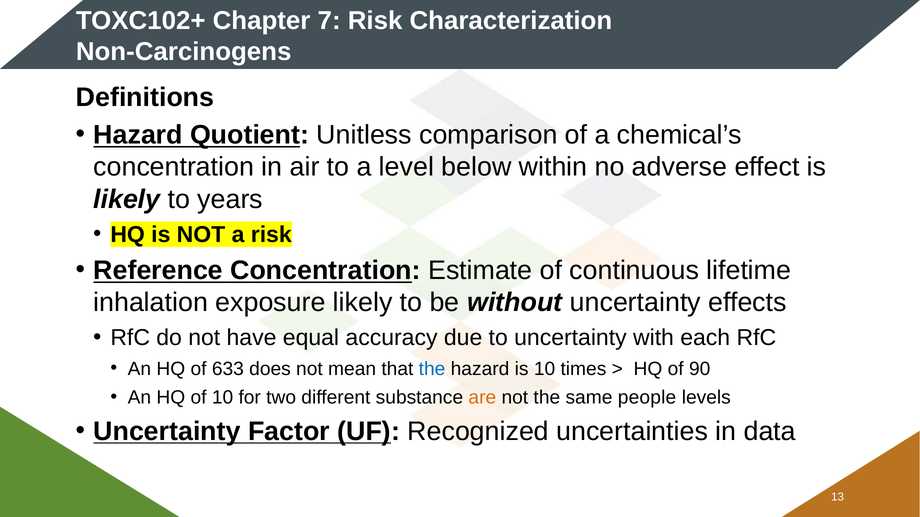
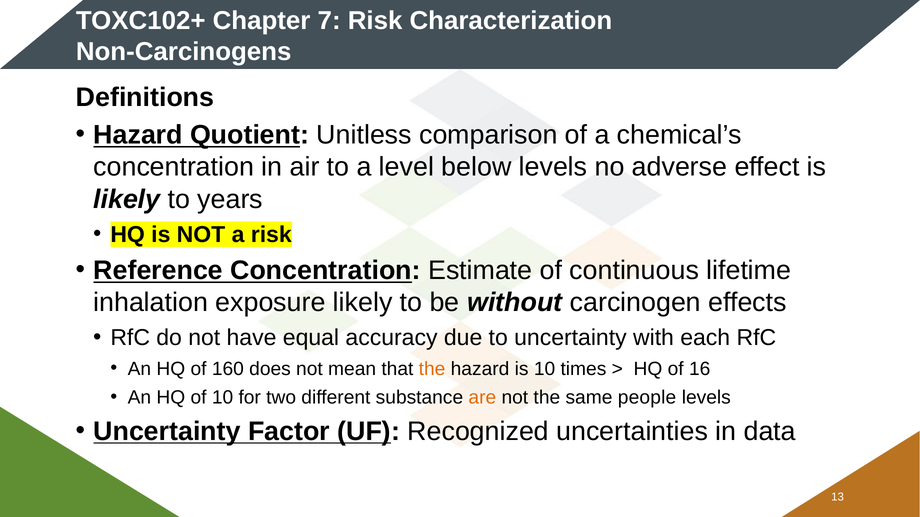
below within: within -> levels (553, 167)
without uncertainty: uncertainty -> carcinogen (635, 303)
633: 633 -> 160 (228, 369)
the colour: blue -> orange (432, 369)
90: 90 -> 16 (700, 369)
